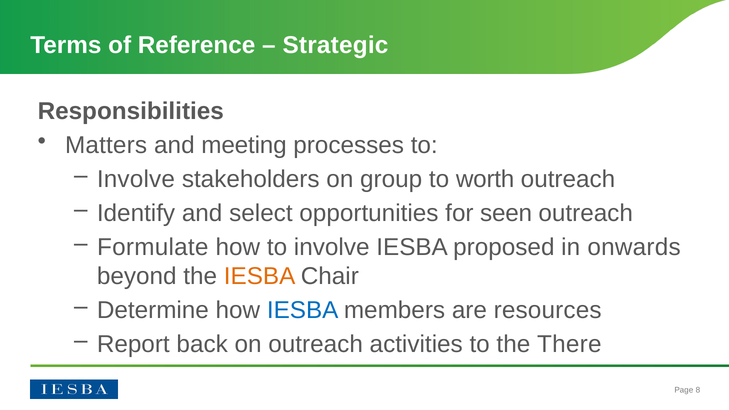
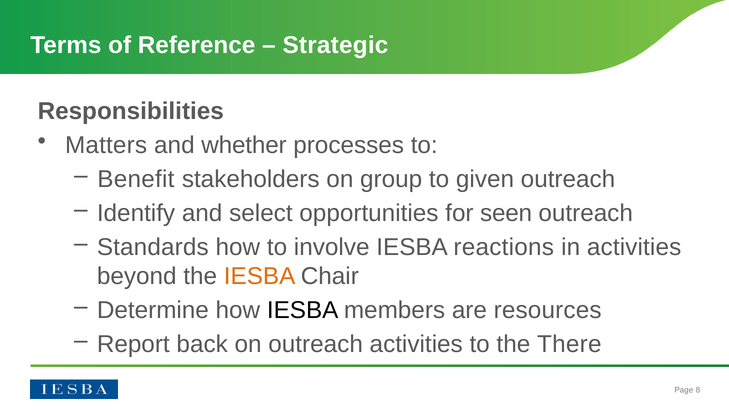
meeting: meeting -> whether (244, 145)
Involve: Involve -> Benefit (136, 179)
worth: worth -> given (485, 179)
Formulate: Formulate -> Standards (153, 247)
proposed: proposed -> reactions (504, 247)
in onwards: onwards -> activities (634, 247)
IESBA colour: blue -> black (303, 310)
